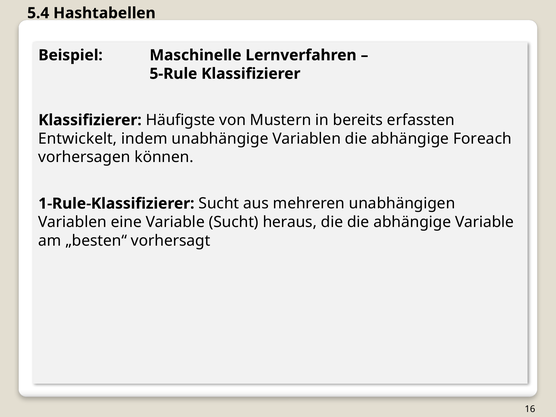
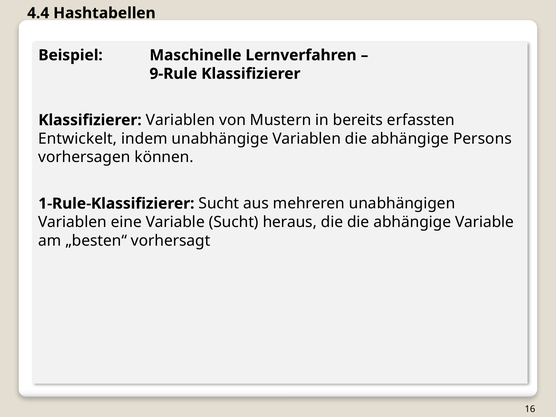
5.4: 5.4 -> 4.4 (38, 13)
5-Rule: 5-Rule -> 9-Rule (173, 74)
Klassifizierer Häufigste: Häufigste -> Variablen (180, 120)
Foreach: Foreach -> Persons (482, 139)
